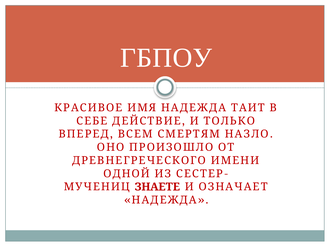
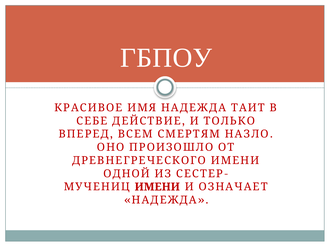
ЗНАЕТЕ: ЗНАЕТЕ -> ИМЕНИ (157, 187)
